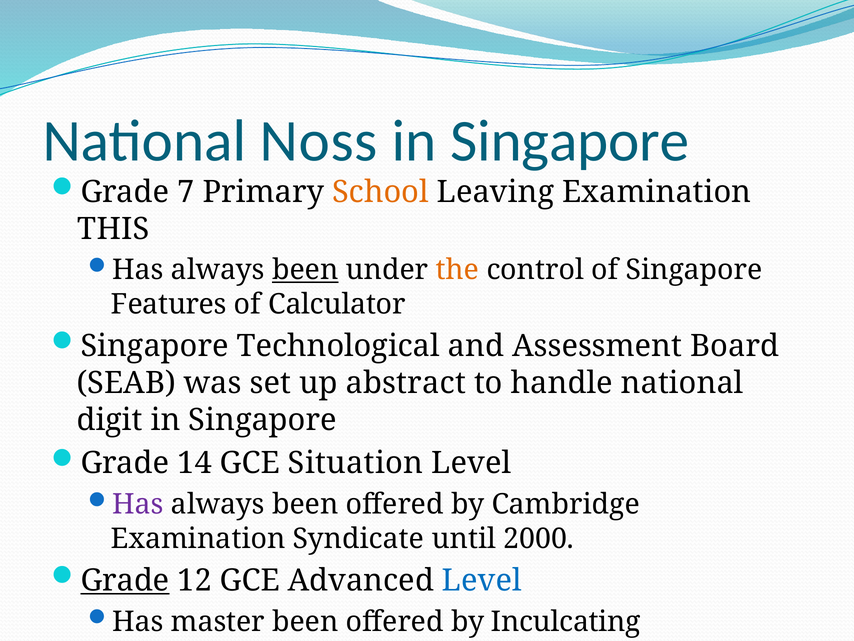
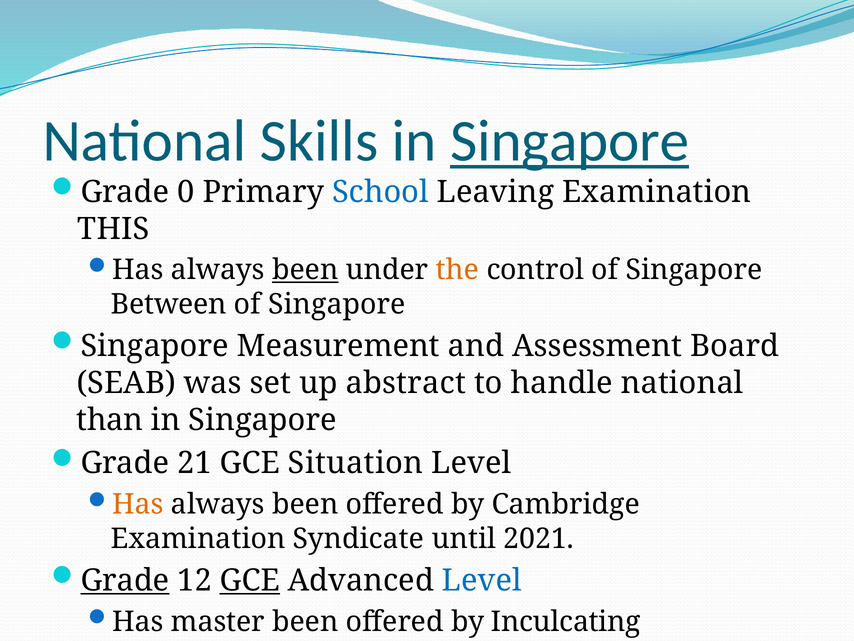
Noss: Noss -> Skills (319, 141)
Singapore underline: none -> present (570, 141)
7: 7 -> 0 (186, 192)
School colour: orange -> blue (380, 192)
Features: Features -> Between (169, 304)
Calculator: Calculator -> Singapore (337, 304)
Technological: Technological -> Measurement (338, 346)
digit: digit -> than (110, 420)
14: 14 -> 21 (195, 463)
Has colour: purple -> orange (138, 504)
2000: 2000 -> 2021 (539, 538)
GCE underline: none -> present (250, 580)
